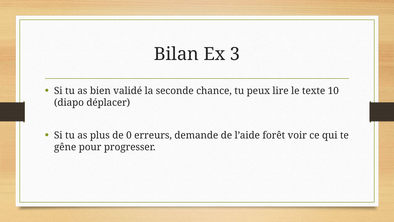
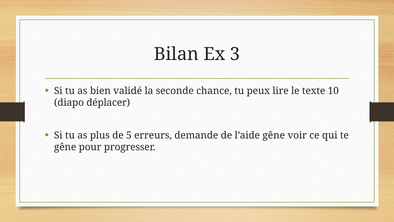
0: 0 -> 5 (129, 135)
l’aide forêt: forêt -> gêne (274, 135)
